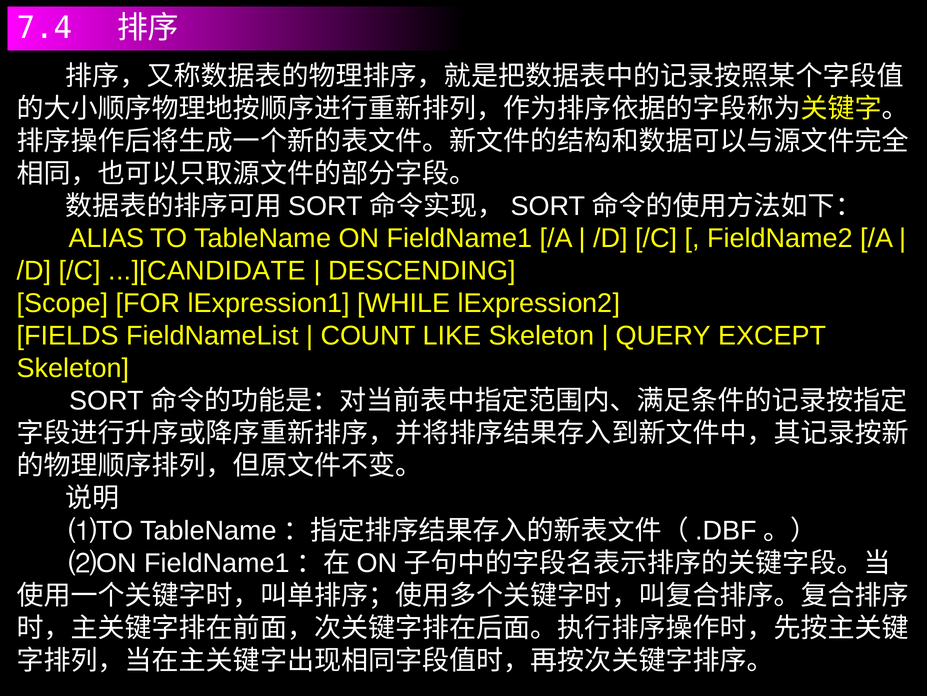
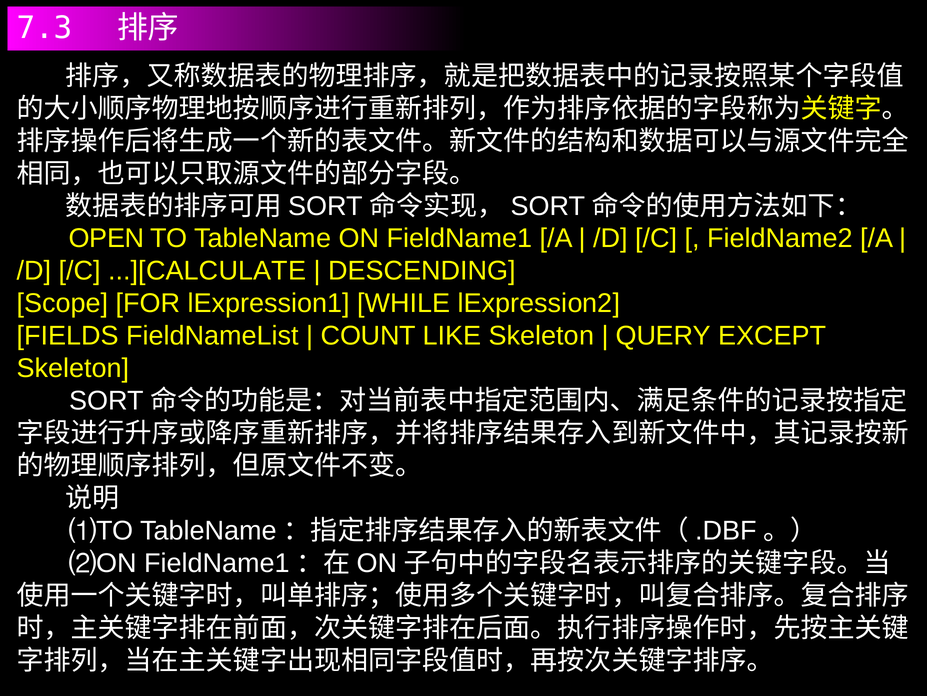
7.4: 7.4 -> 7.3 (45, 28)
ALIAS: ALIAS -> OPEN (107, 238)
...][CANDIDATE: ...][CANDIDATE -> ...][CALCULATE (207, 271)
